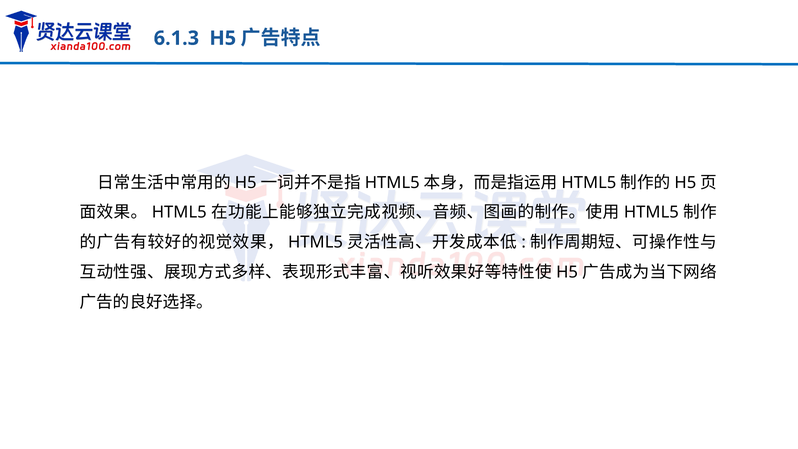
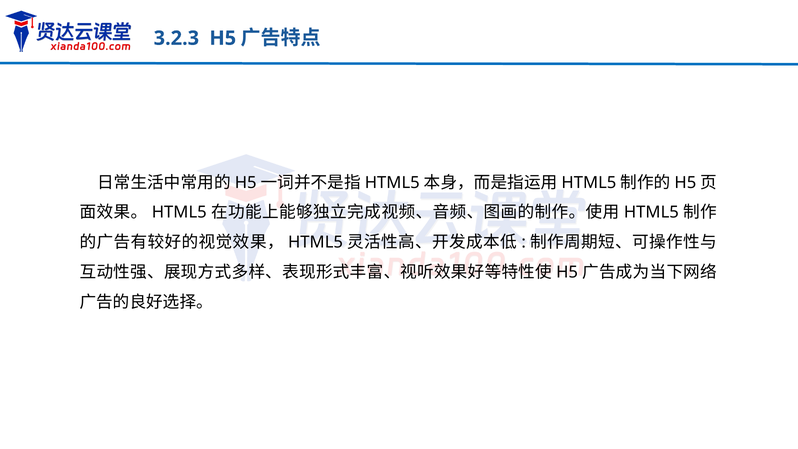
6.1.3: 6.1.3 -> 3.2.3 (176, 38)
